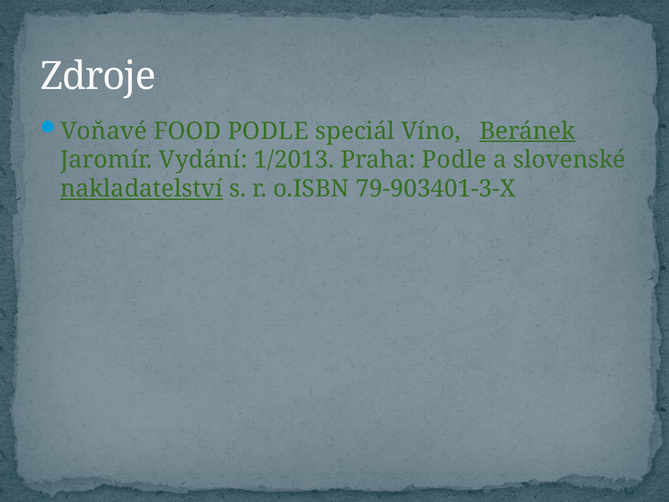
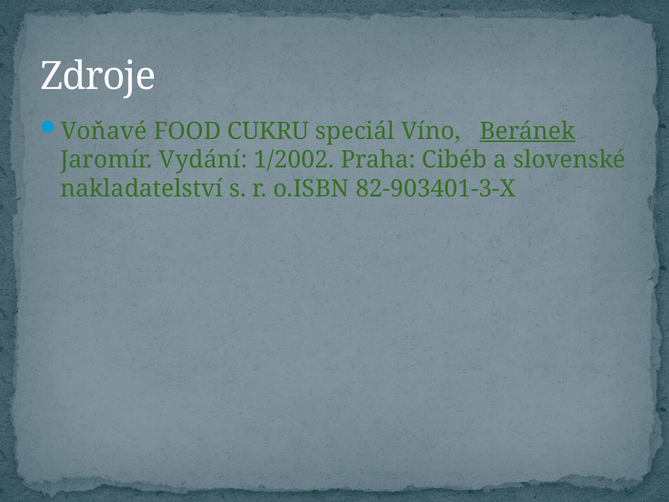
FOOD PODLE: PODLE -> CUKRU (268, 131)
1/2013: 1/2013 -> 1/2002 (294, 160)
Praha Podle: Podle -> Cibéb (454, 160)
nakladatelství underline: present -> none (142, 189)
79-903401-3-X: 79-903401-3-X -> 82-903401-3-X (436, 189)
